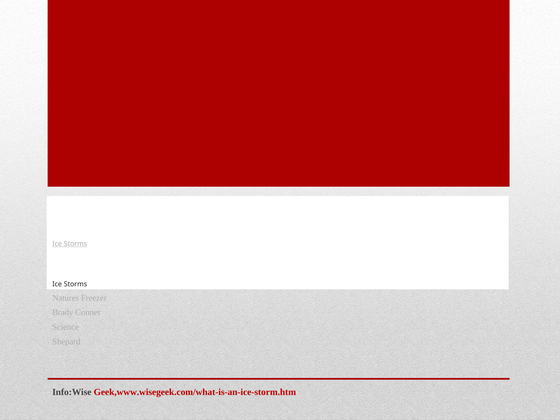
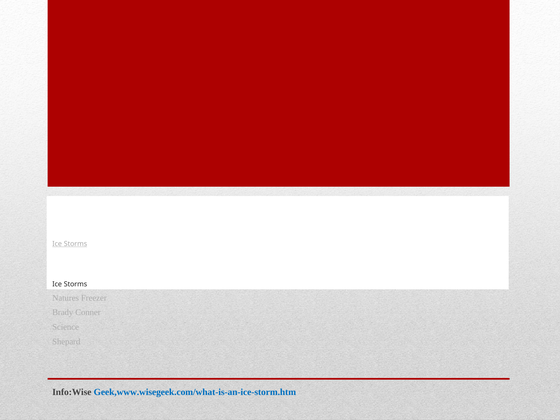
Geek,www.wisegeek.com/what-is-an-ice-storm.htm colour: red -> blue (195, 392)
